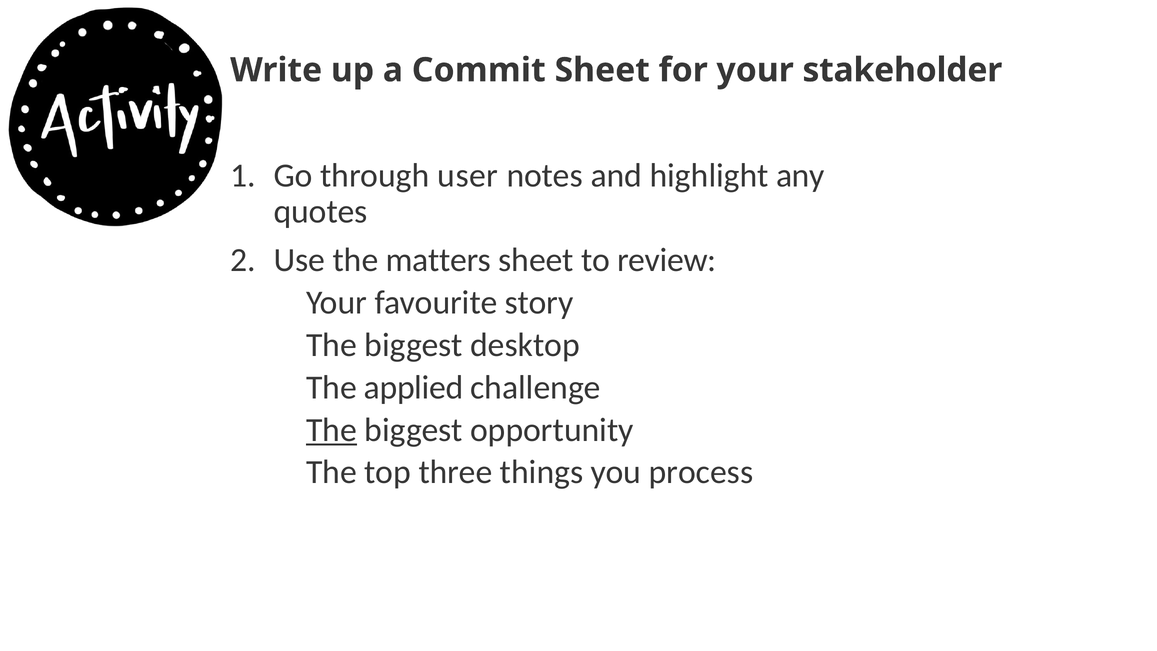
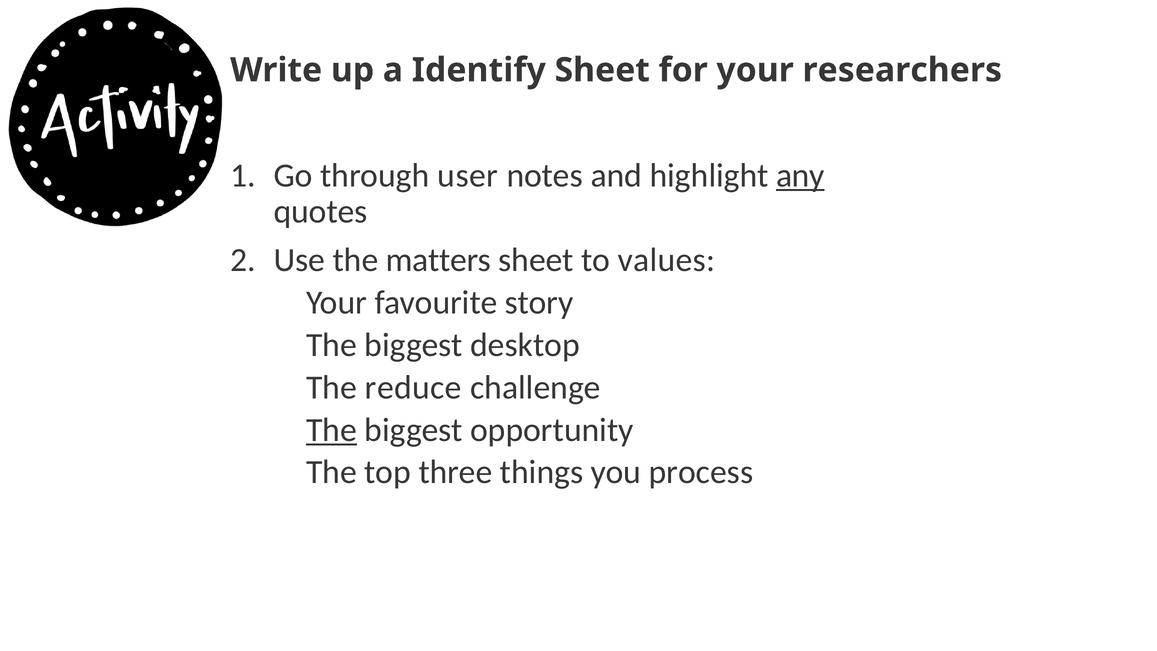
Commit: Commit -> Identify (479, 70)
stakeholder: stakeholder -> researchers (902, 70)
any underline: none -> present (800, 175)
review: review -> values (666, 260)
applied: applied -> reduce (413, 387)
